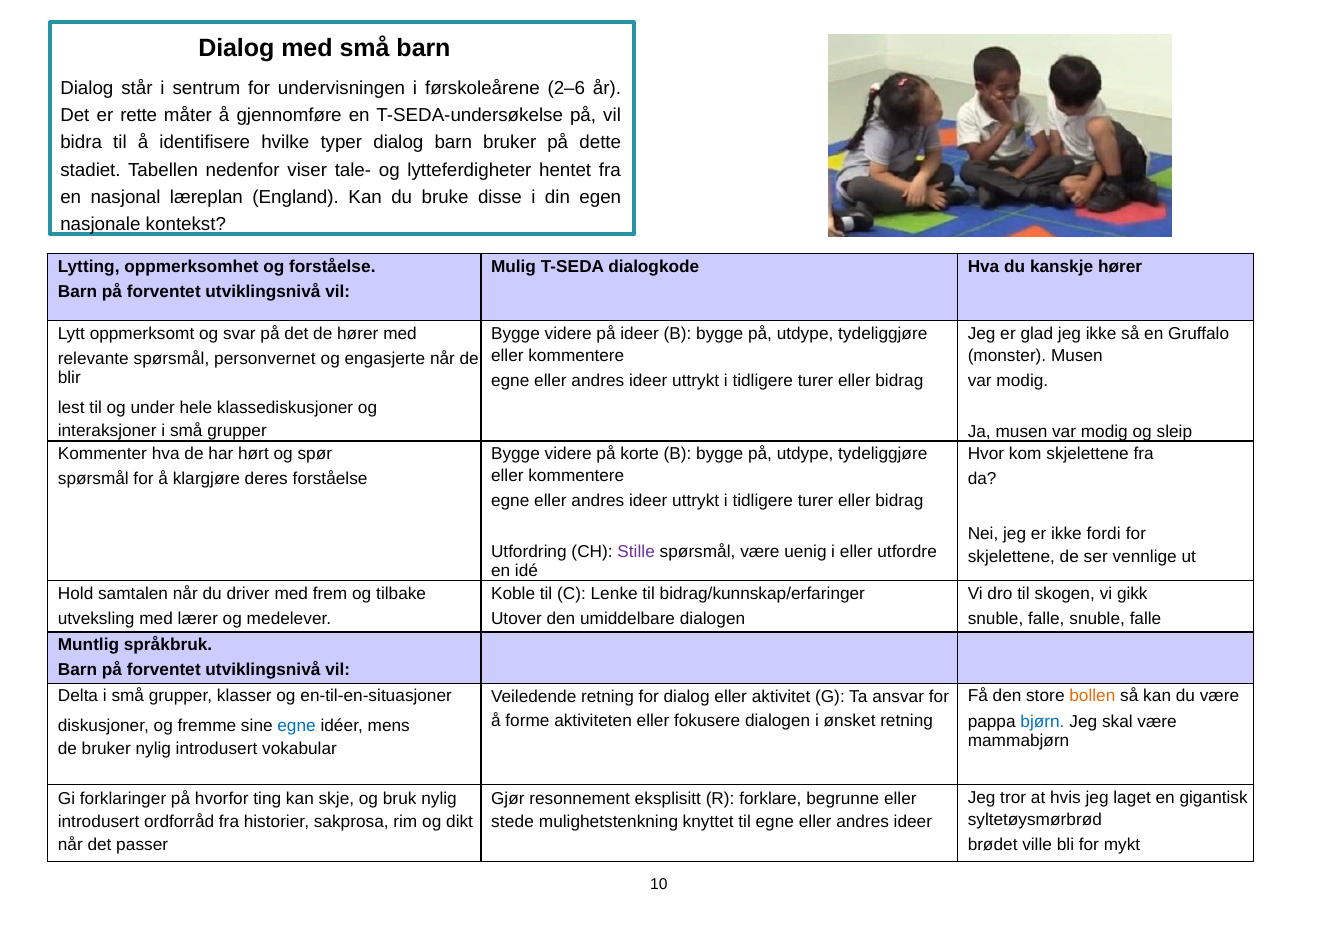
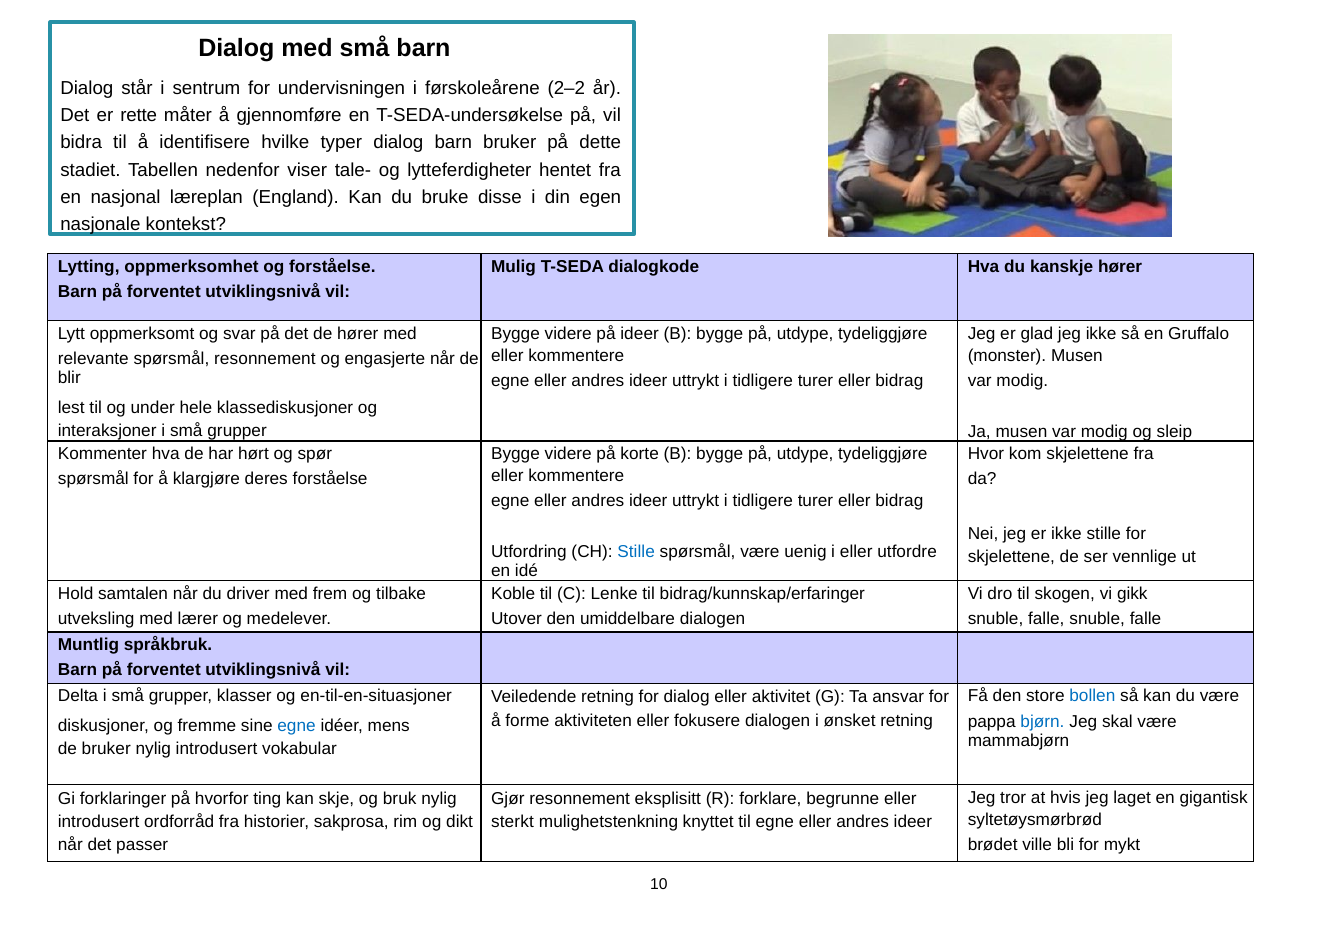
2–6: 2–6 -> 2–2 (566, 88)
spørsmål personvernet: personvernet -> resonnement (265, 359)
ikke fordi: fordi -> stille (1104, 534)
Stille colour: purple -> blue (636, 552)
bollen colour: orange -> blue (1092, 696)
stede: stede -> sterkt (512, 822)
